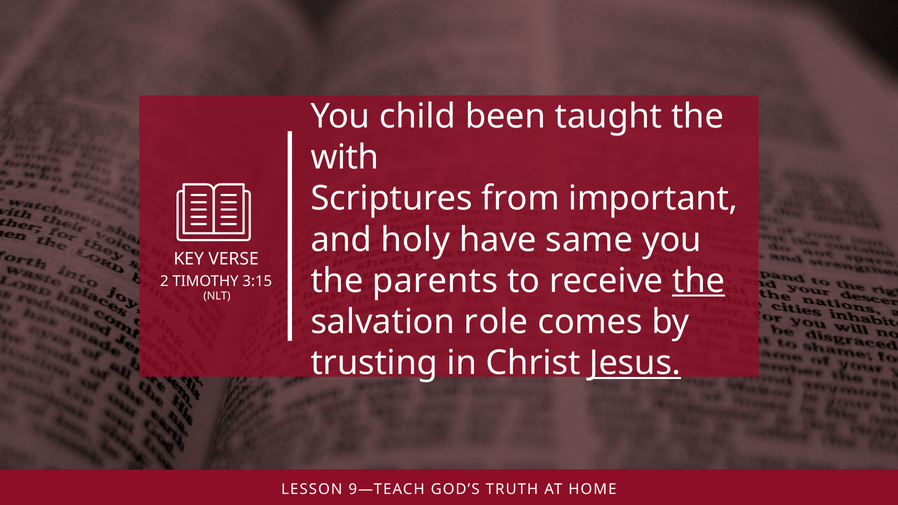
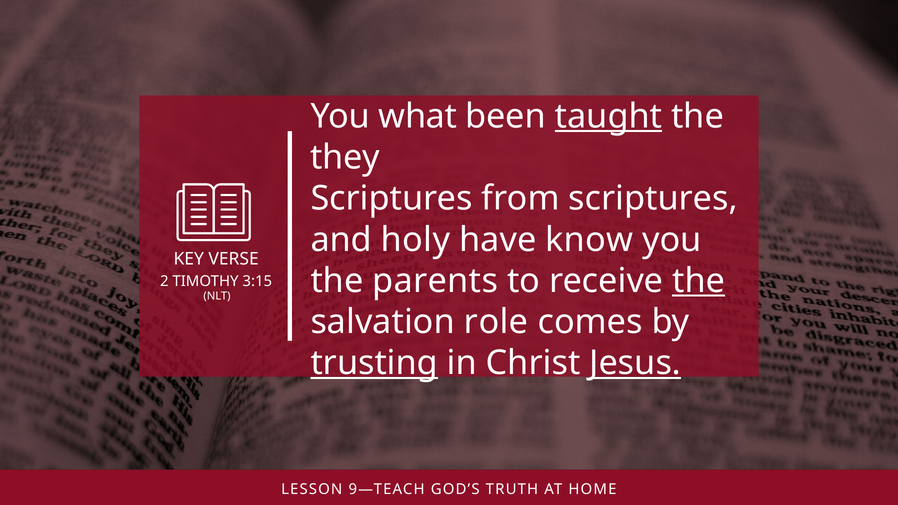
child: child -> what (418, 116)
taught underline: none -> present (609, 116)
with: with -> they (345, 157)
from important: important -> scriptures (653, 199)
same: same -> know (589, 240)
trusting underline: none -> present (374, 363)
